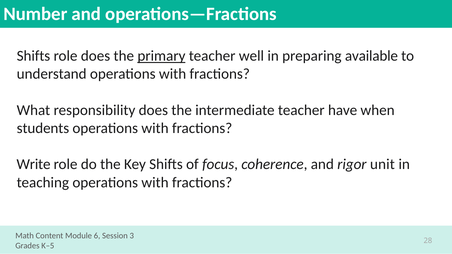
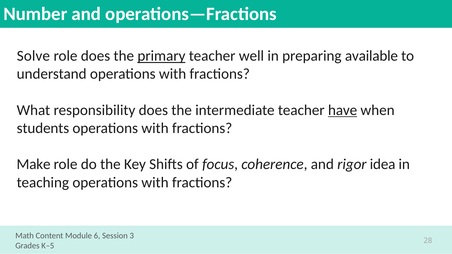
Shifts: Shifts -> Solve (33, 56)
have underline: none -> present (343, 110)
Write: Write -> Make (34, 165)
unit: unit -> idea (383, 165)
